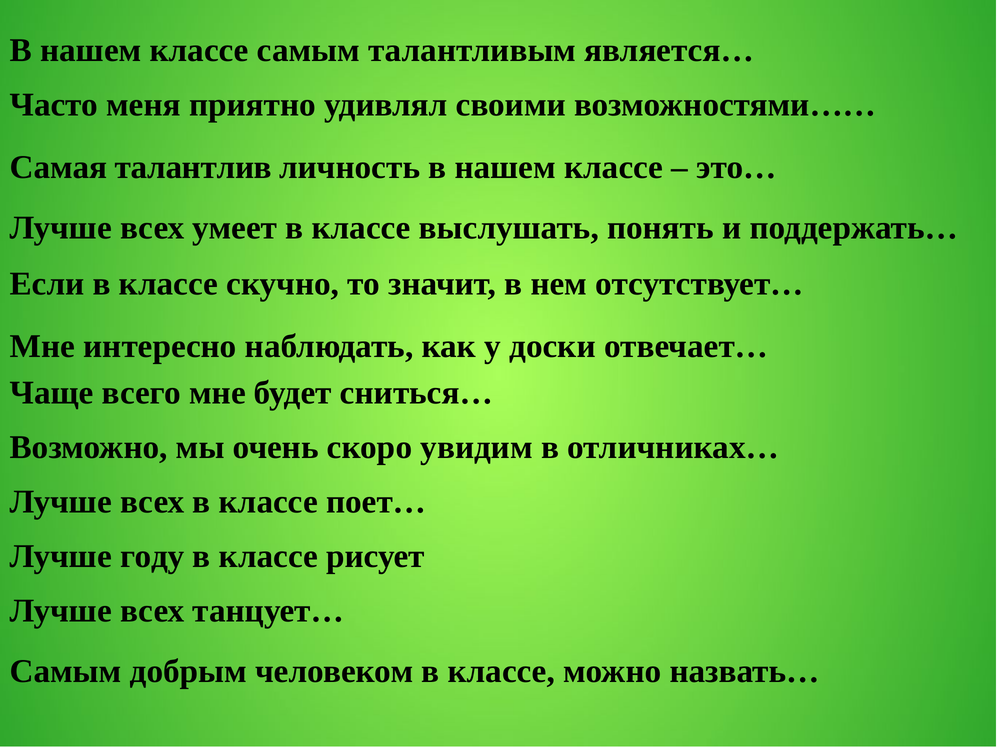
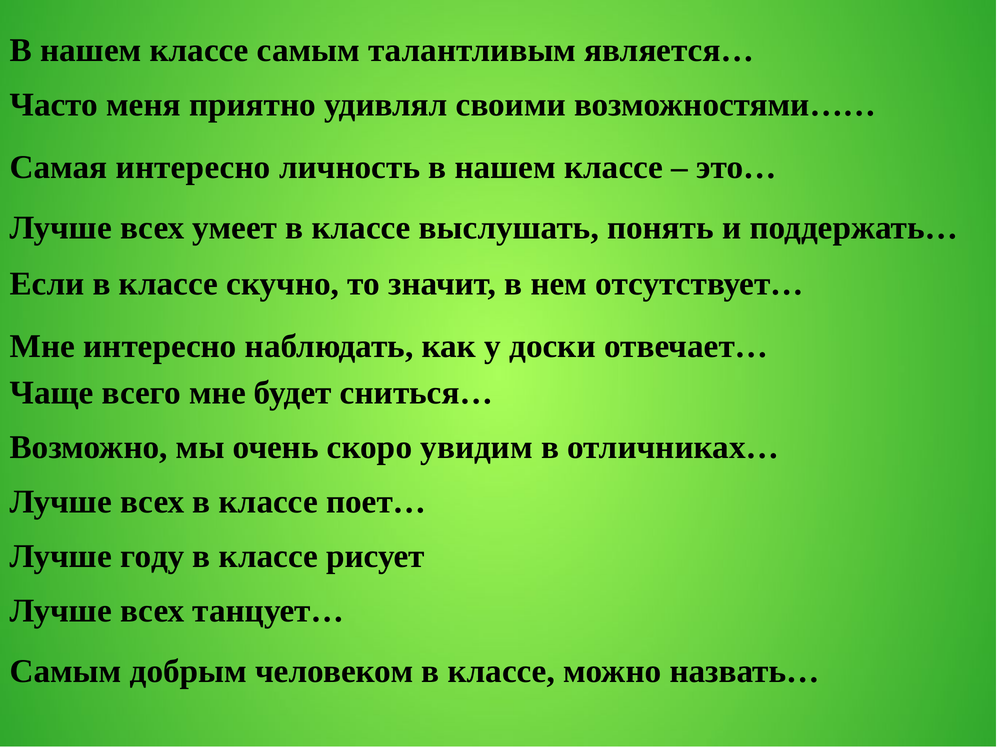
Самая талантлив: талантлив -> интересно (193, 167)
